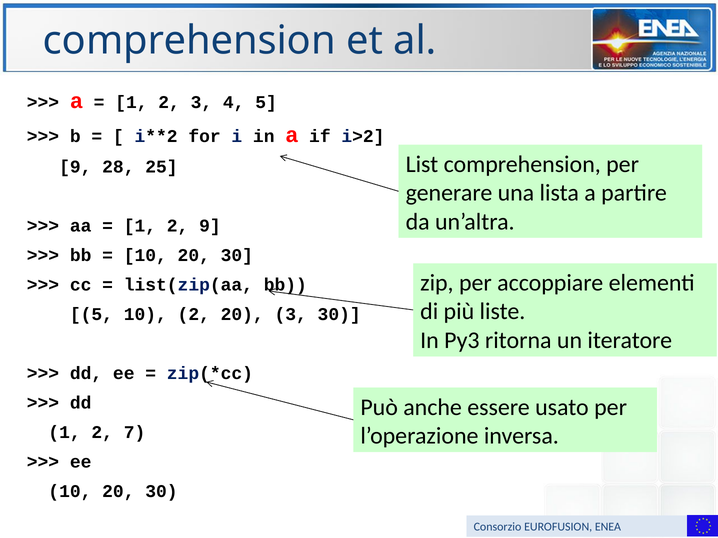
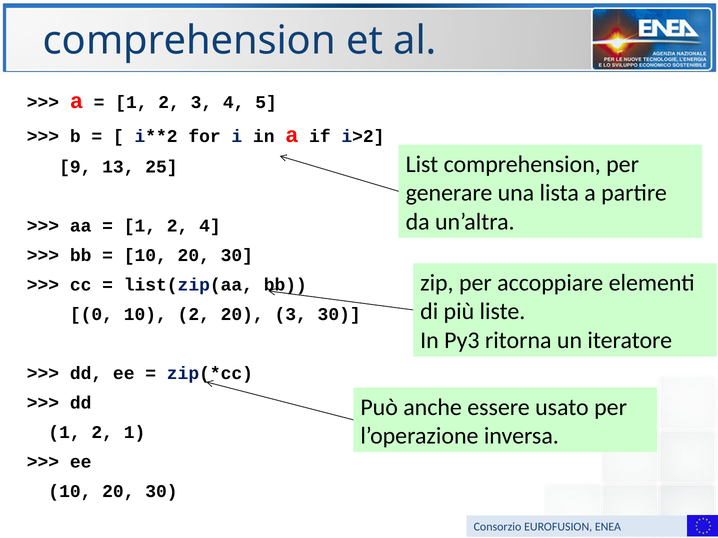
28: 28 -> 13 (118, 167)
2 9: 9 -> 4 (210, 226)
5: 5 -> 0 (91, 314)
2 7: 7 -> 1 (135, 433)
